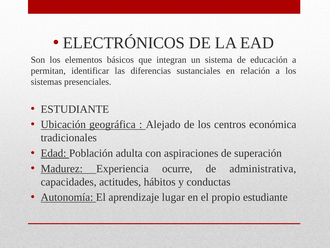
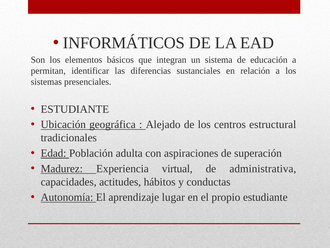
ELECTRÓNICOS: ELECTRÓNICOS -> INFORMÁTICOS (124, 43)
económica: económica -> estructural (273, 124)
ocurre: ocurre -> virtual (177, 168)
